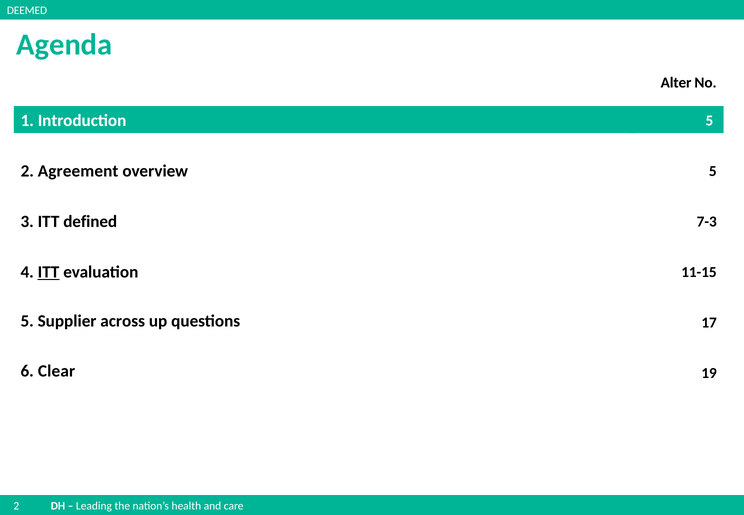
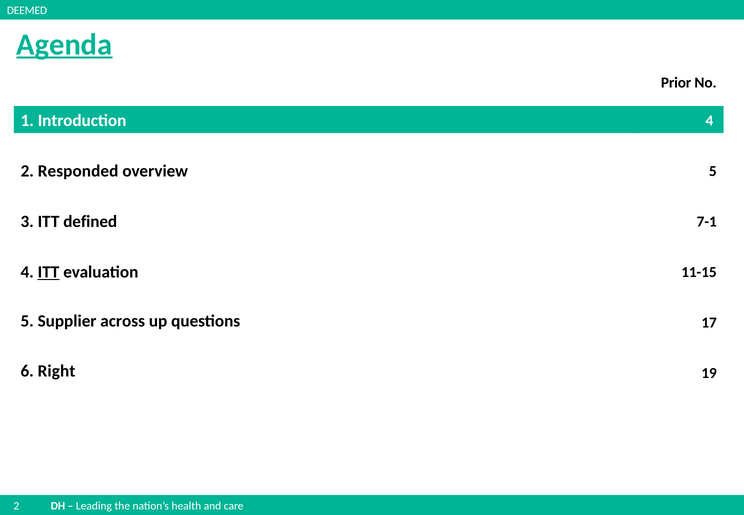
Agenda underline: none -> present (64, 44)
Alter: Alter -> Prior (676, 83)
Introduction 5: 5 -> 4 (709, 121)
Agreement: Agreement -> Responded (78, 171)
7-3: 7-3 -> 7-1 (707, 222)
Clear: Clear -> Right (57, 371)
